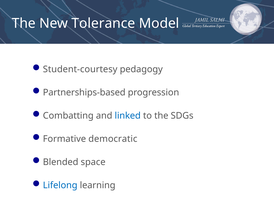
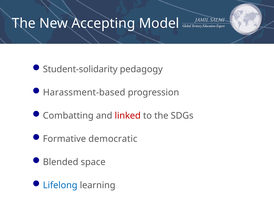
Tolerance: Tolerance -> Accepting (103, 23)
Student-courtesy: Student-courtesy -> Student-solidarity (80, 69)
Partnerships-based: Partnerships-based -> Harassment-based (84, 92)
linked colour: blue -> red (128, 115)
